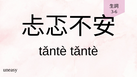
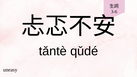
tǎntè tǎntè: tǎntè -> qǔdé (84, 51)
